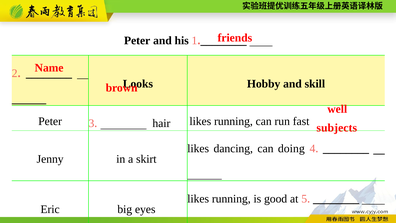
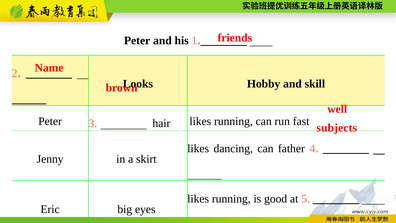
doing: doing -> father (291, 148)
